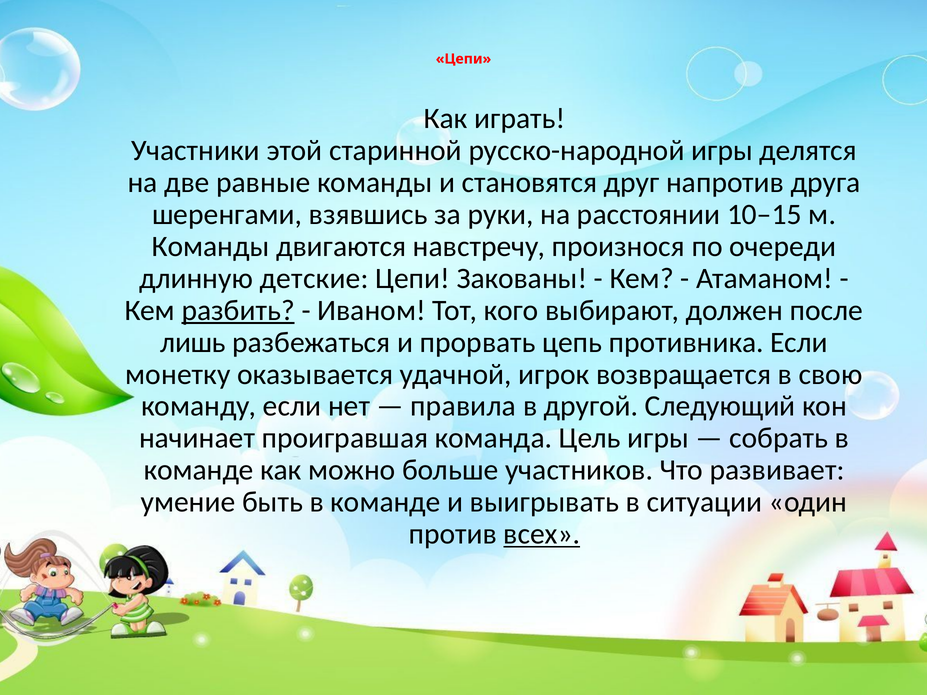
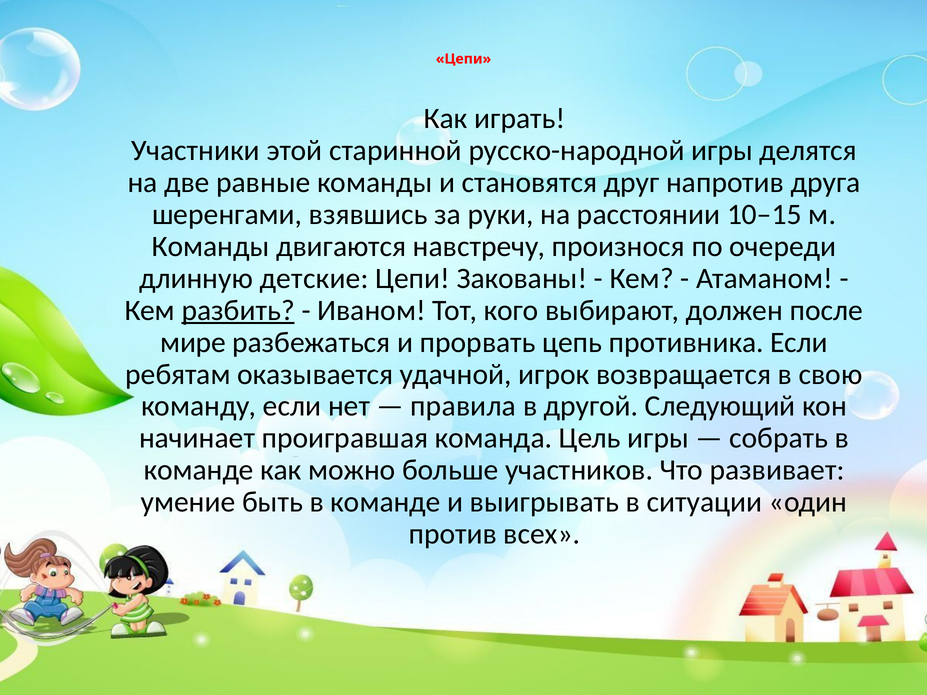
лишь: лишь -> мире (193, 342)
монетку: монетку -> ребятам (178, 374)
всех underline: present -> none (542, 534)
